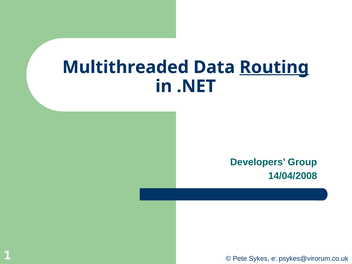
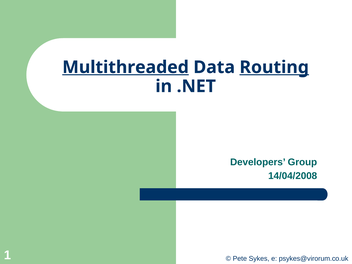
Multithreaded underline: none -> present (126, 67)
